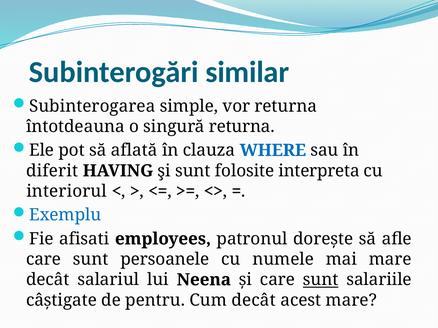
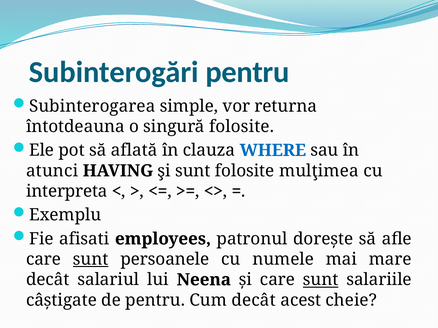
Subinterogări similar: similar -> pentru (247, 72)
singură returna: returna -> folosite (242, 127)
diferit: diferit -> atunci (52, 171)
interpreta: interpreta -> mulţimea (319, 171)
interiorul: interiorul -> interpreta (67, 191)
Exemplu colour: blue -> black (65, 215)
sunt underline: none -> present (91, 260)
acest mare: mare -> cheie (351, 301)
